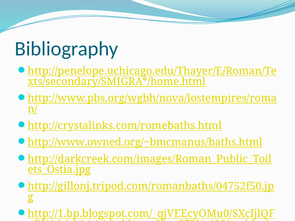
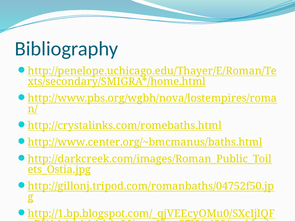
http://www.owned.org/~bmcmanus/baths.html: http://www.owned.org/~bmcmanus/baths.html -> http://www.center.org/~bmcmanus/baths.html (145, 142)
